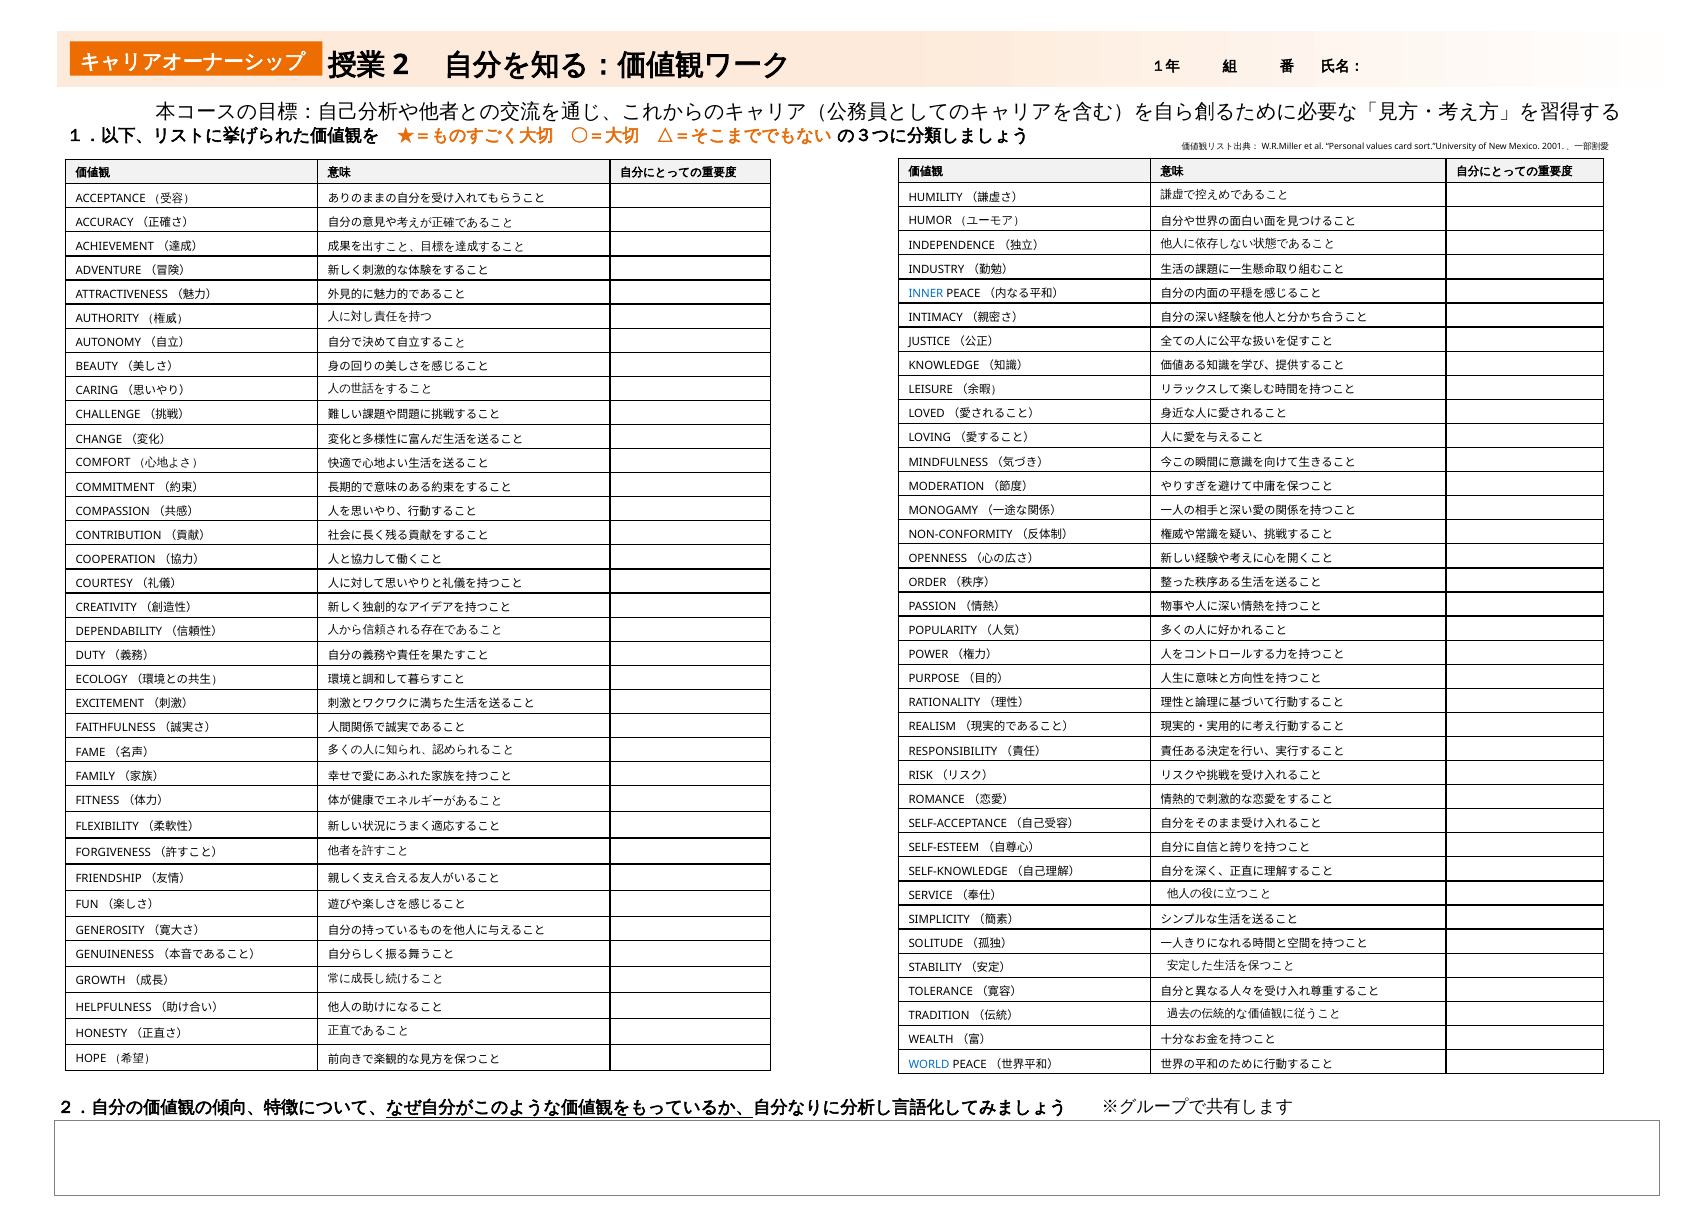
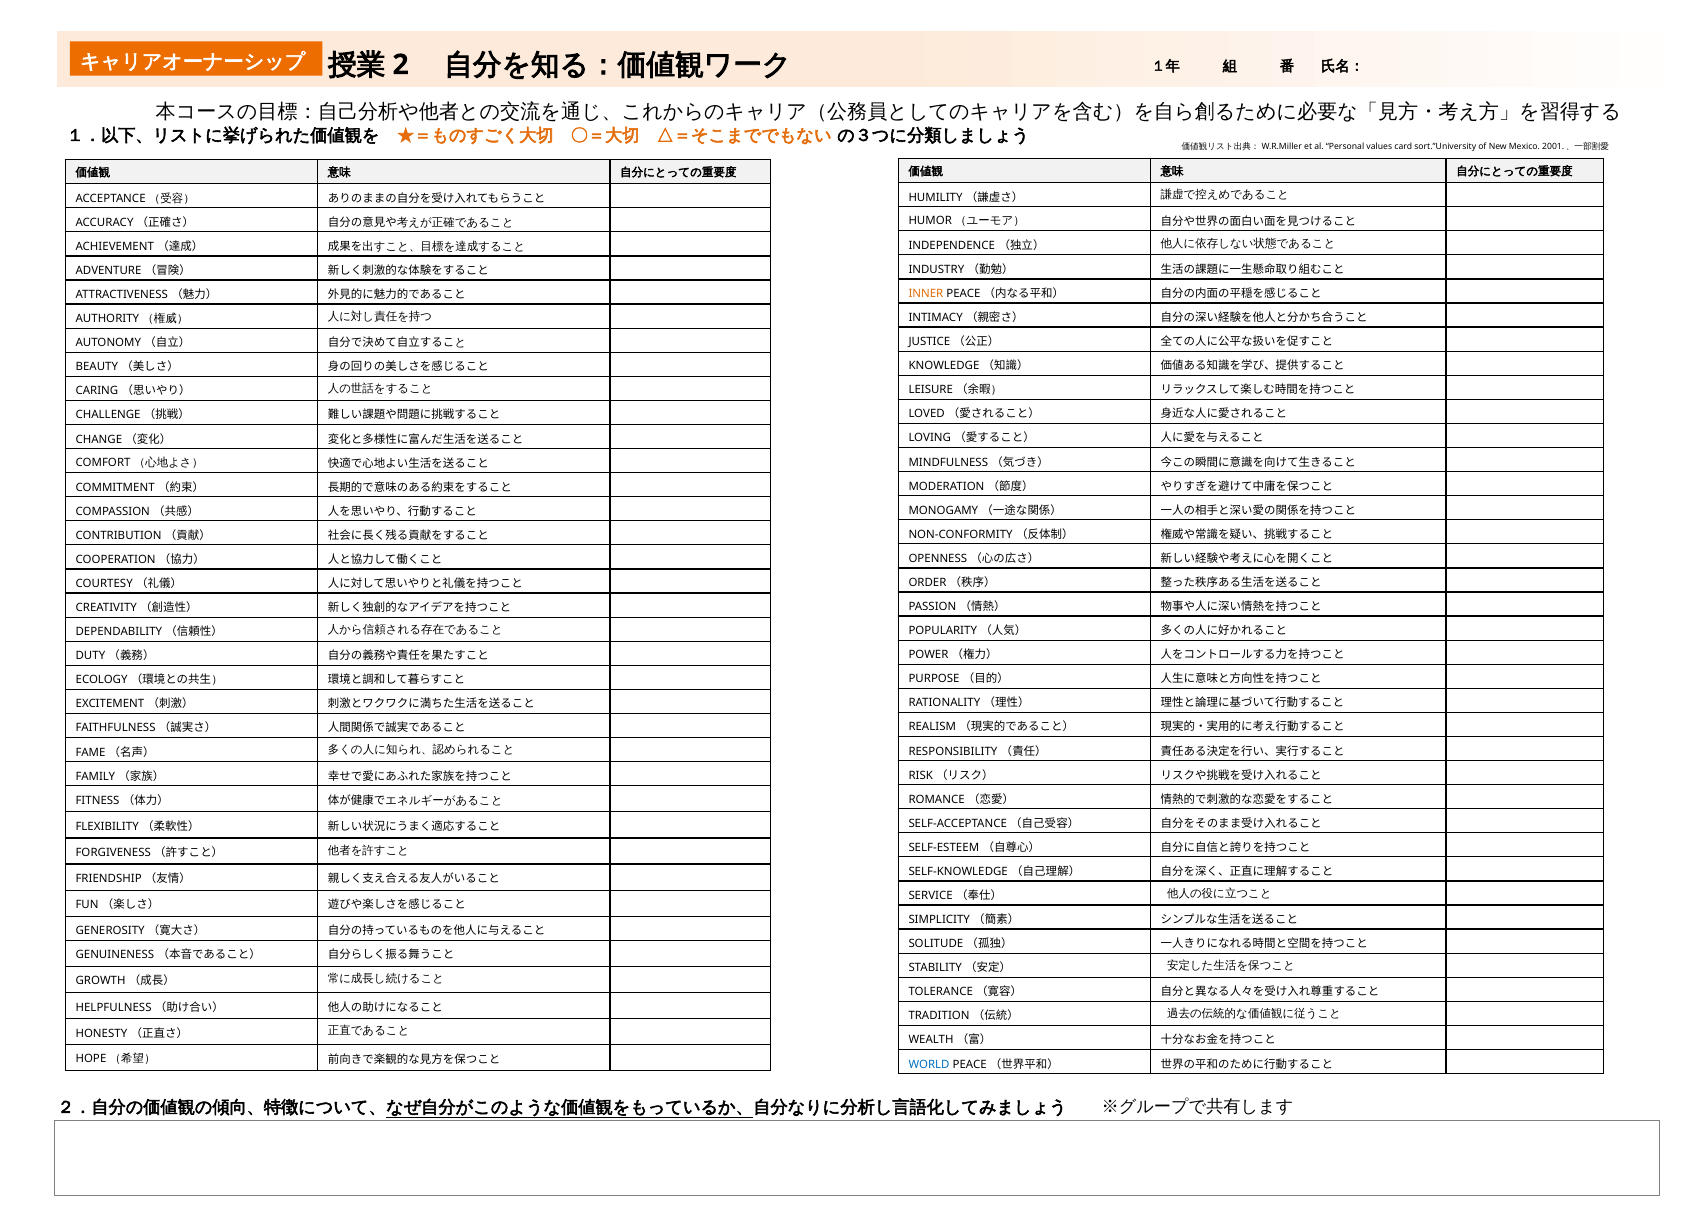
INNER colour: blue -> orange (926, 294)
